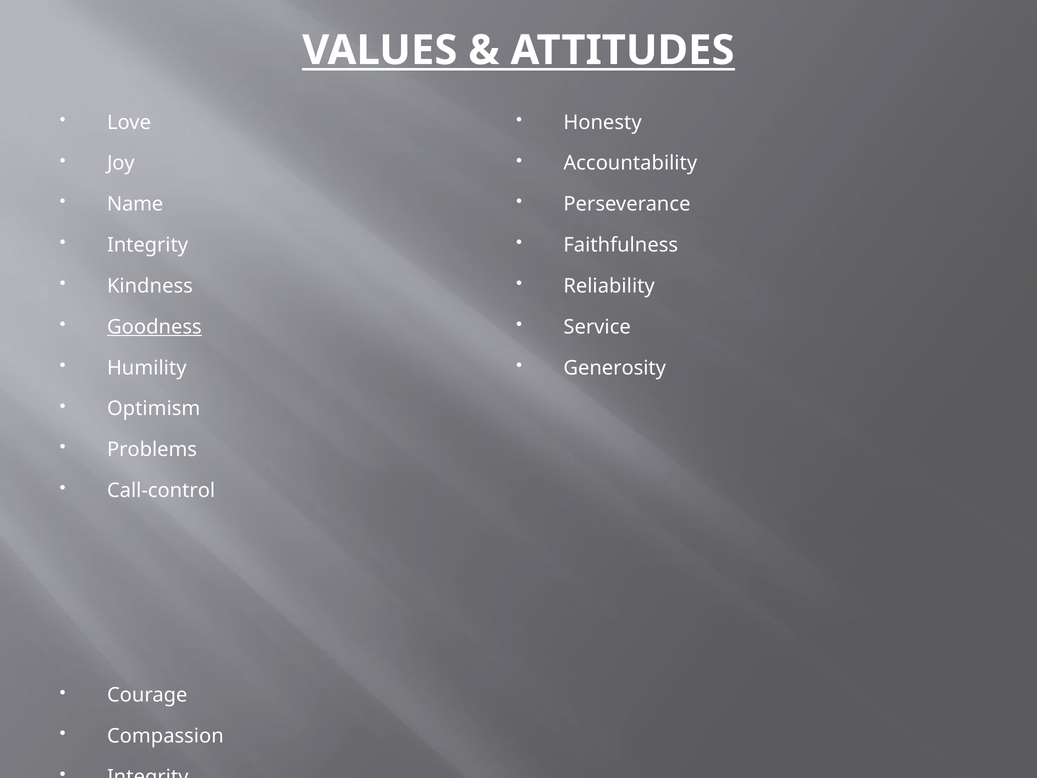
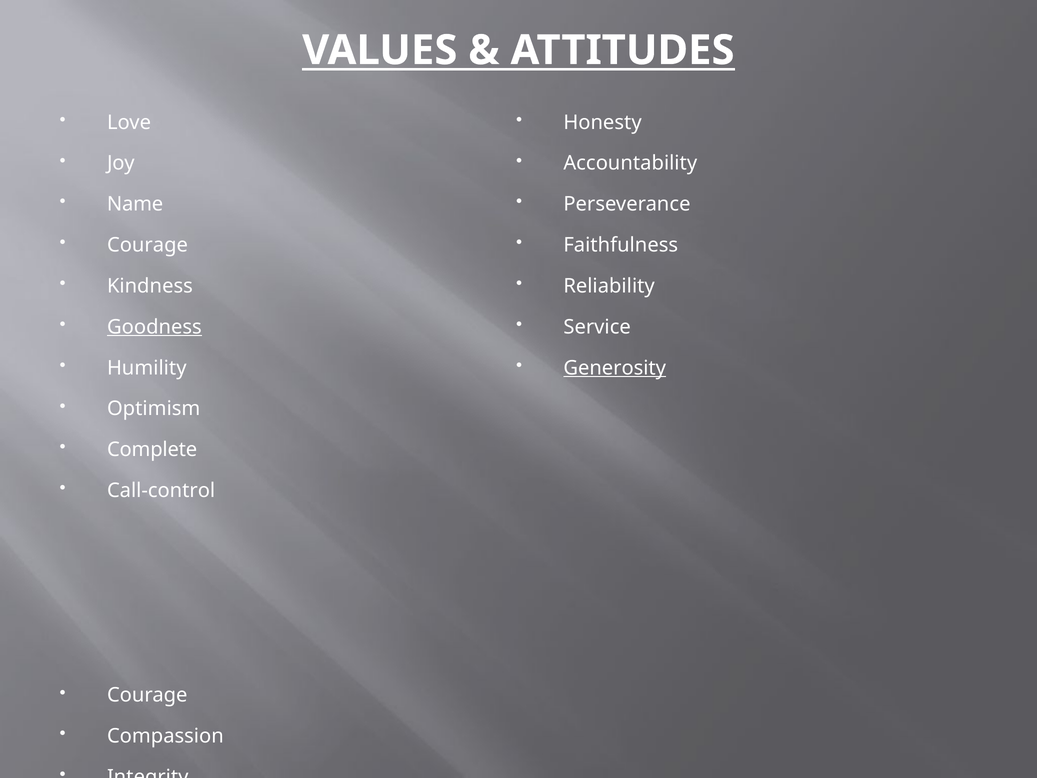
Integrity: Integrity -> Courage (147, 245)
Generosity underline: none -> present (615, 368)
Problems: Problems -> Complete (152, 450)
